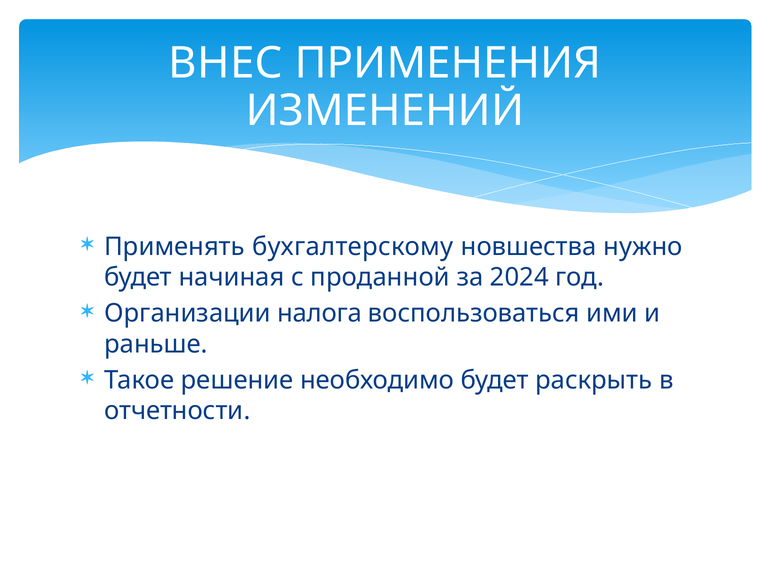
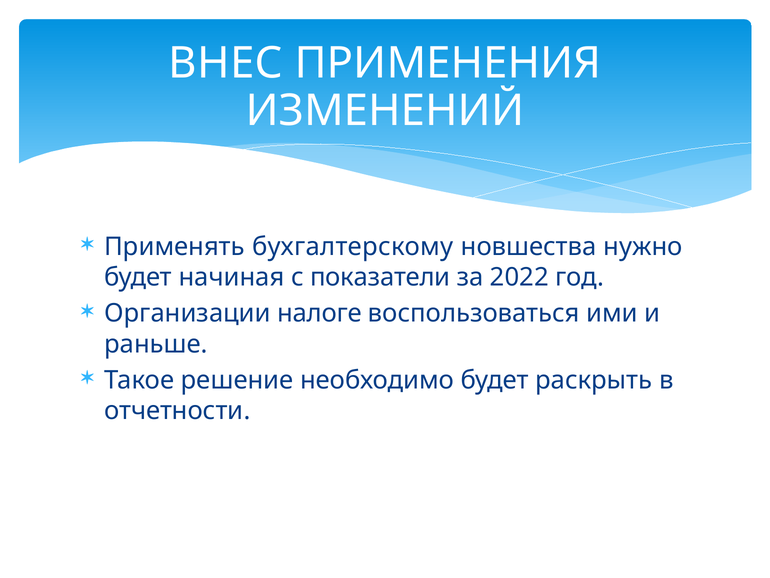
проданной: проданной -> показатели (380, 277)
2024: 2024 -> 2022 (519, 277)
налога: налога -> налоге (320, 313)
